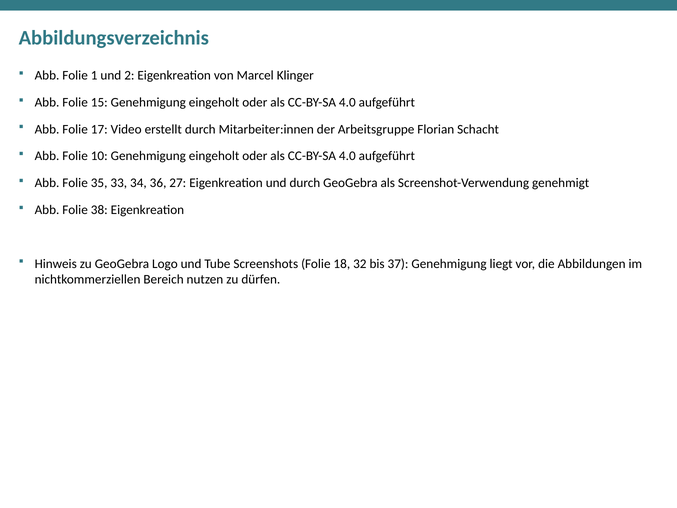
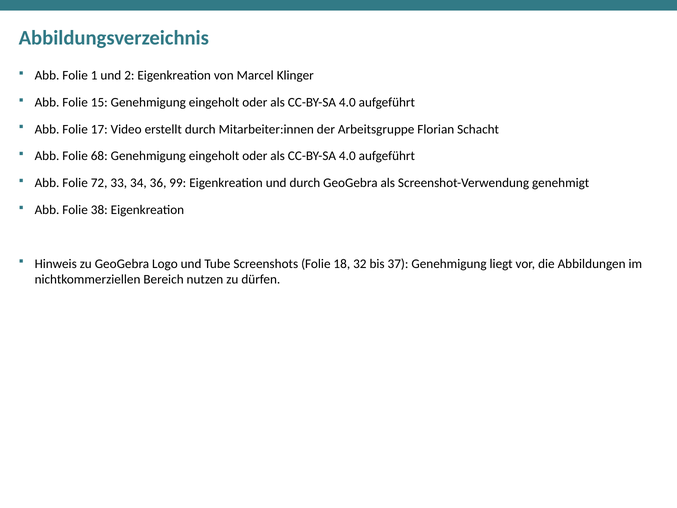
10: 10 -> 68 (99, 156)
35: 35 -> 72 (99, 183)
27: 27 -> 99 (178, 183)
